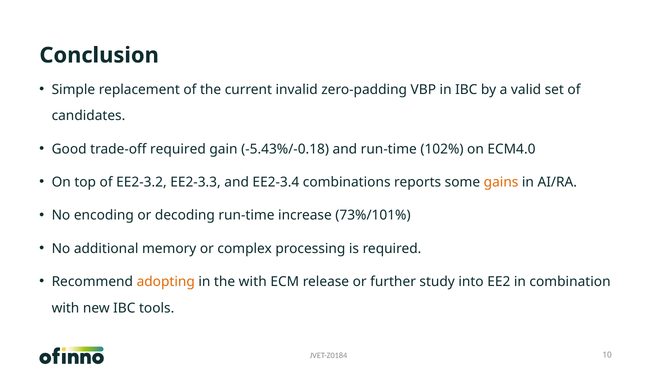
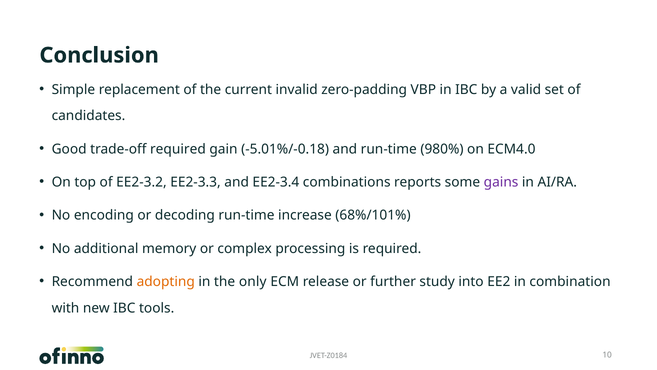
-5.43%/-0.18: -5.43%/-0.18 -> -5.01%/-0.18 (285, 149)
102%: 102% -> 980% (442, 149)
gains colour: orange -> purple (501, 182)
73%/101%: 73%/101% -> 68%/101% (373, 215)
the with: with -> only (253, 281)
